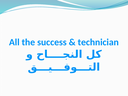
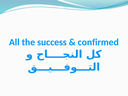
technician: technician -> confirmed (98, 42)
